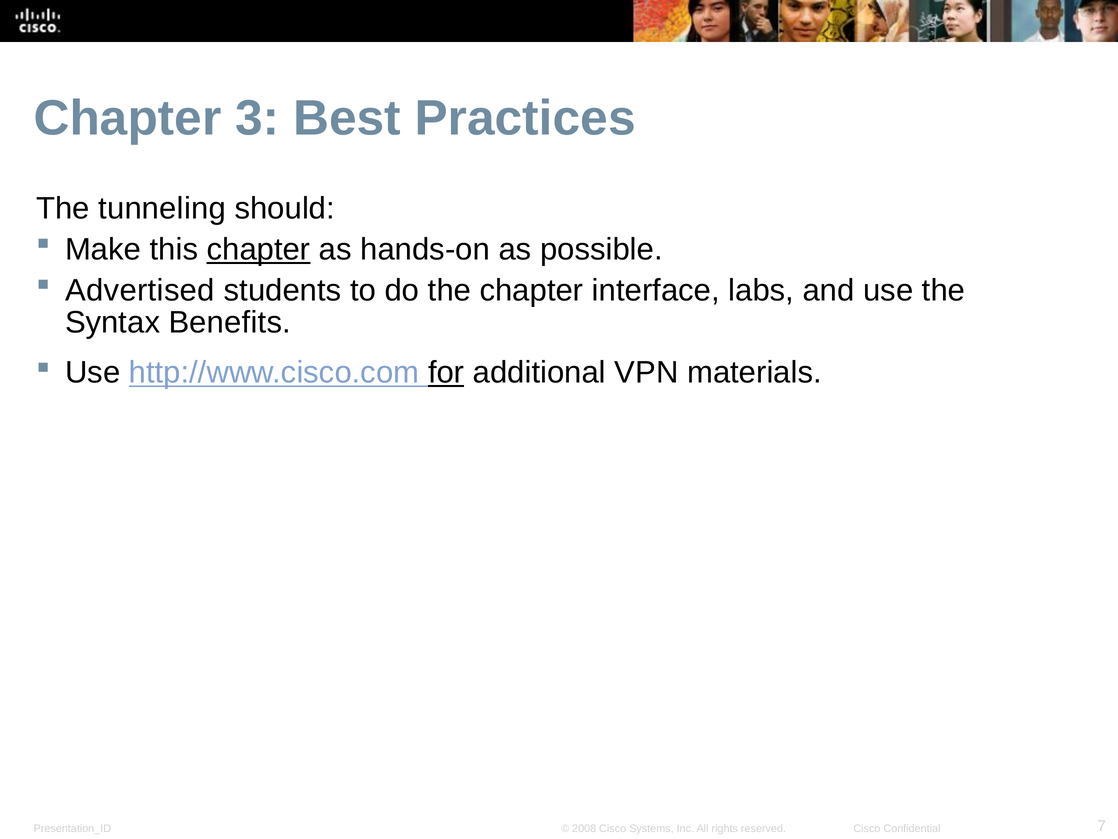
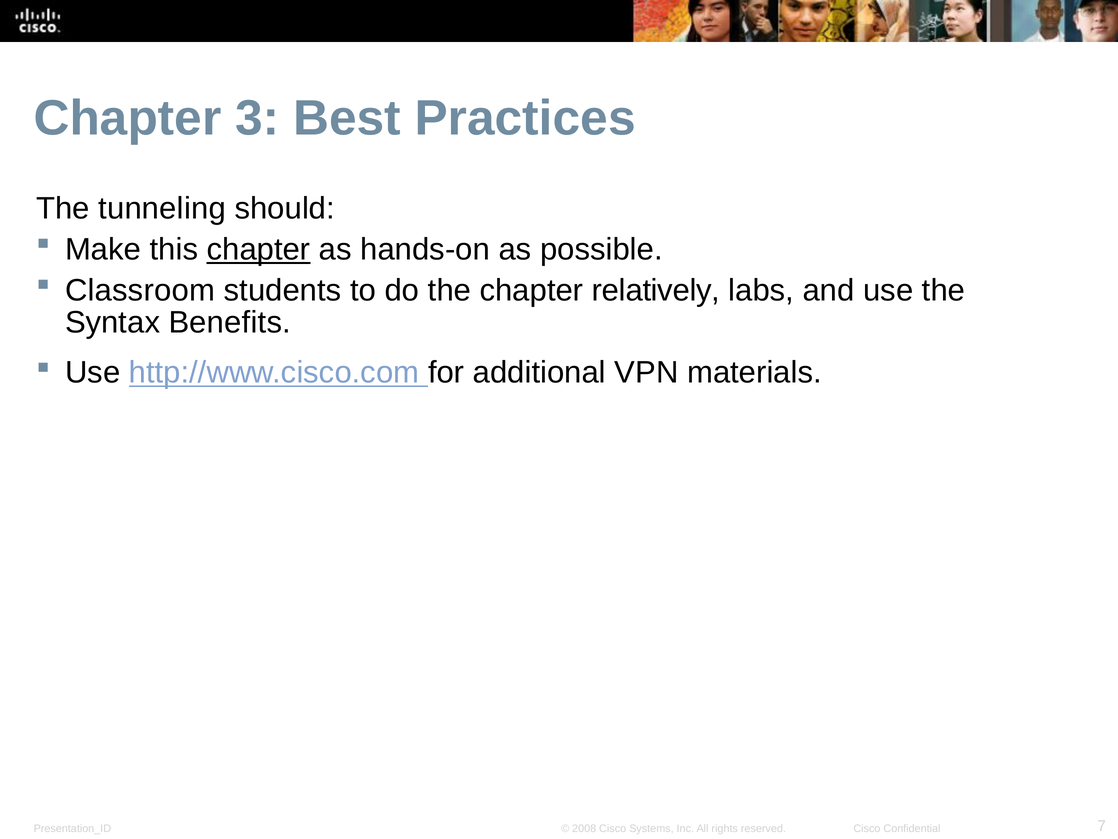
Advertised: Advertised -> Classroom (140, 290)
interface: interface -> relatively (656, 290)
for underline: present -> none (446, 372)
